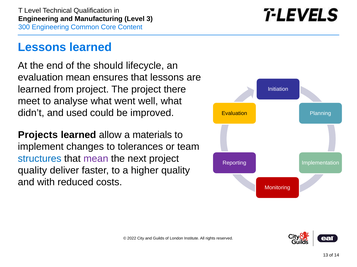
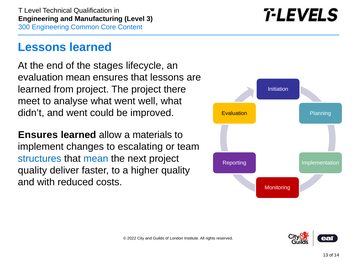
should: should -> stages (108, 66)
and used: used -> went (77, 113)
Projects: Projects -> Ensures (38, 135)
tolerances: tolerances -> escalating (140, 147)
mean colour: purple -> blue (96, 159)
